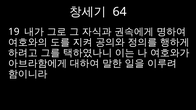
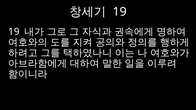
64: 64 -> 19 (120, 12)
